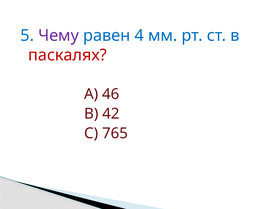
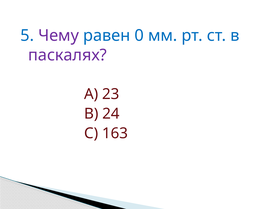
4: 4 -> 0 (139, 36)
паскалях colour: red -> purple (67, 55)
46: 46 -> 23 (111, 94)
42: 42 -> 24 (111, 114)
765: 765 -> 163 (115, 134)
